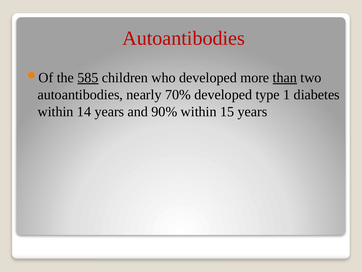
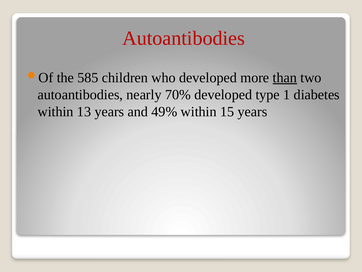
585 underline: present -> none (88, 78)
14: 14 -> 13 (84, 111)
90%: 90% -> 49% (164, 111)
